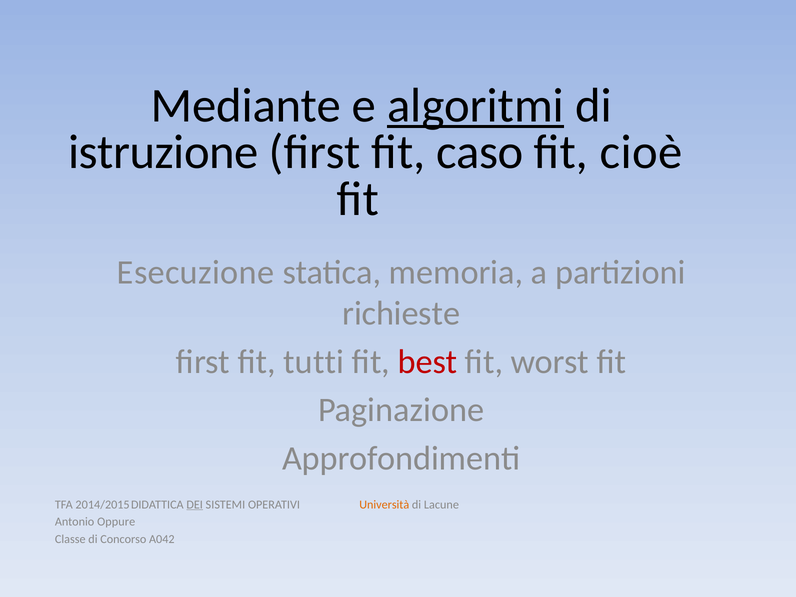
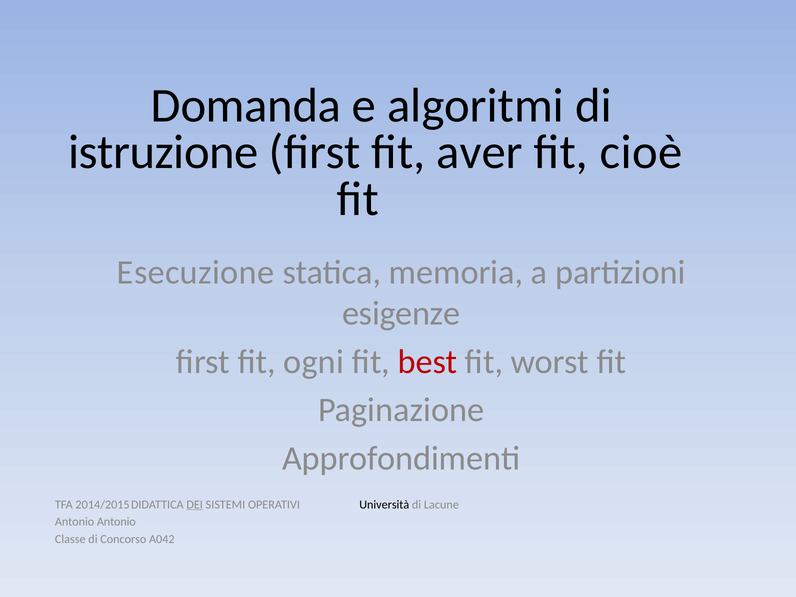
Mediante: Mediante -> Domanda (246, 106)
algoritmi underline: present -> none (476, 106)
caso: caso -> aver (480, 152)
richieste: richieste -> esigenze (401, 314)
tutti: tutti -> ogni (314, 362)
Università colour: orange -> black (384, 504)
Antonio Oppure: Oppure -> Antonio (116, 522)
